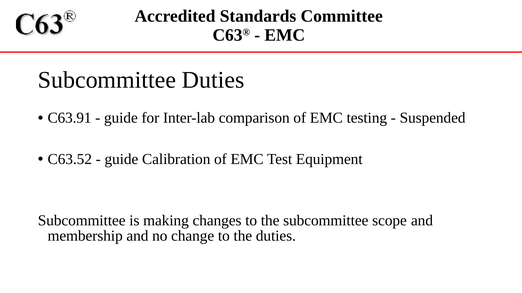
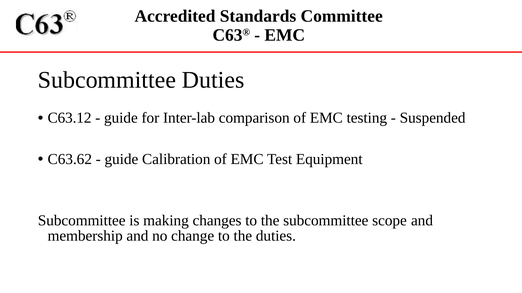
C63.91: C63.91 -> C63.12 (70, 118)
C63.52: C63.52 -> C63.62 (70, 159)
